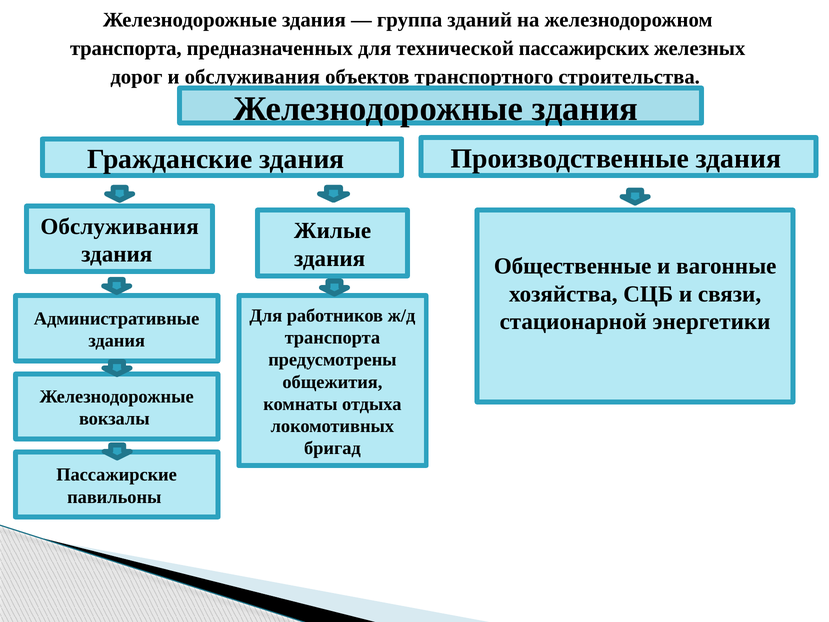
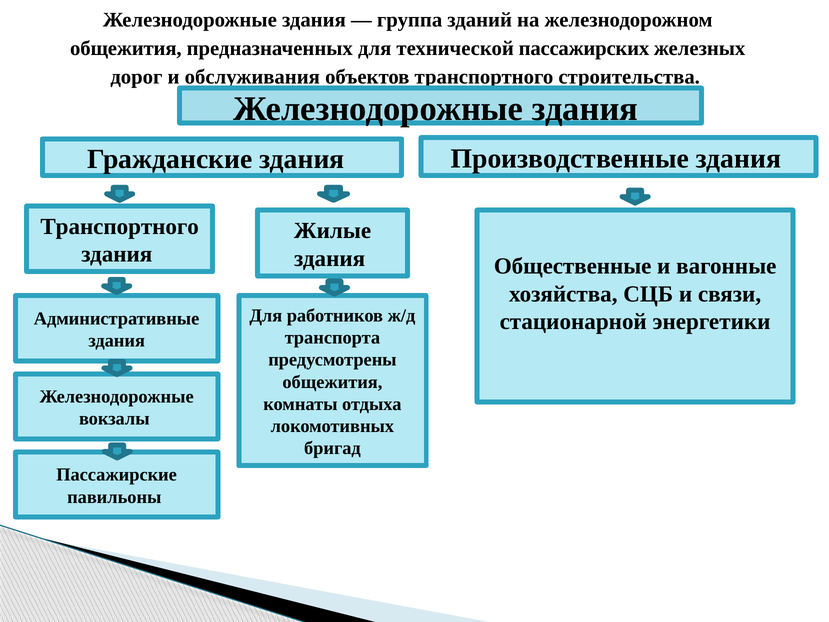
транспорта: транспорта -> общежития (126, 48)
Обслуживания: Обслуживания -> Транспортного (120, 227)
